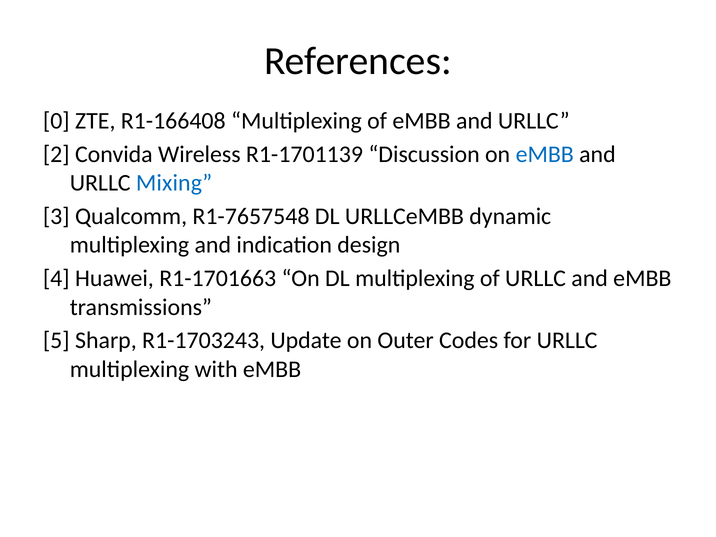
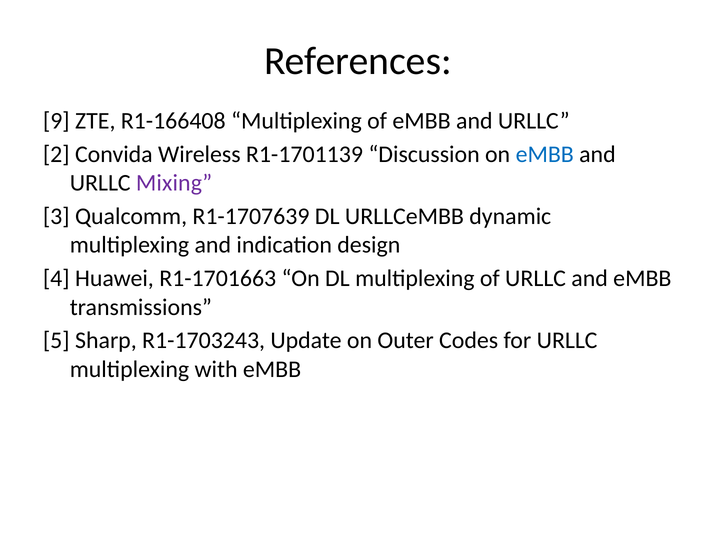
0: 0 -> 9 (56, 121)
Mixing colour: blue -> purple (174, 183)
R1-7657548: R1-7657548 -> R1-1707639 (251, 216)
